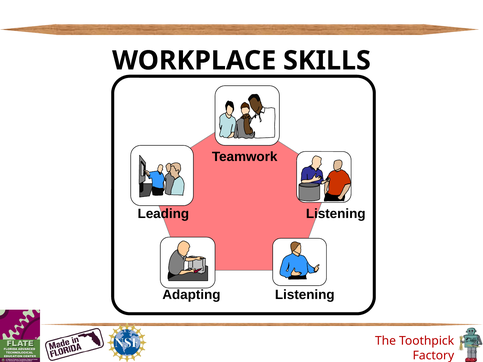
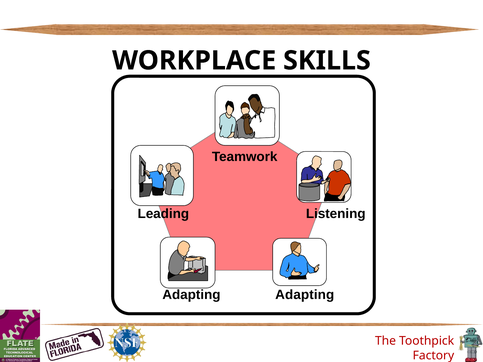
Listening: Listening -> Adapting (305, 295)
